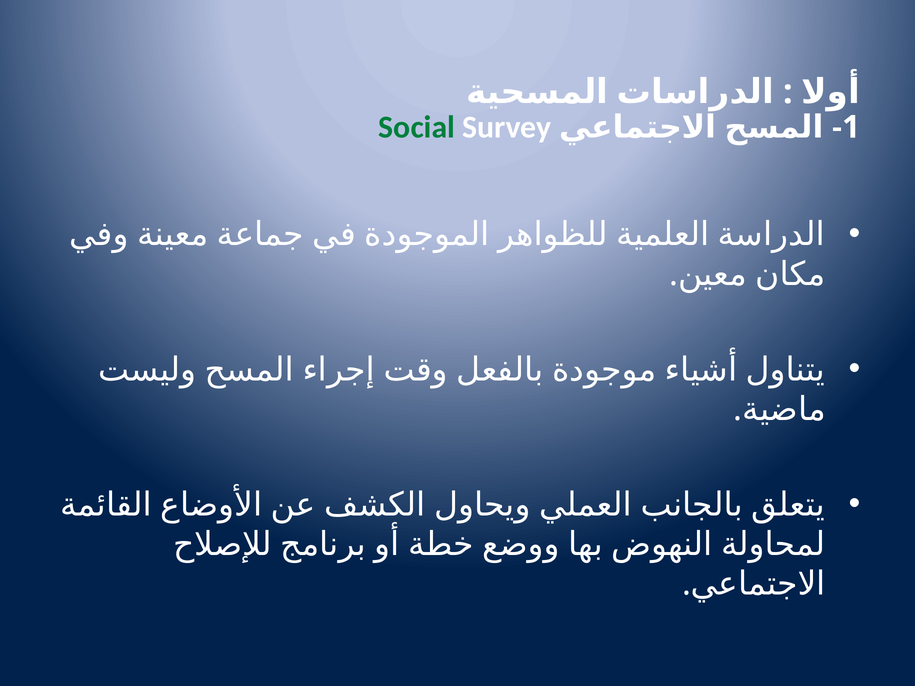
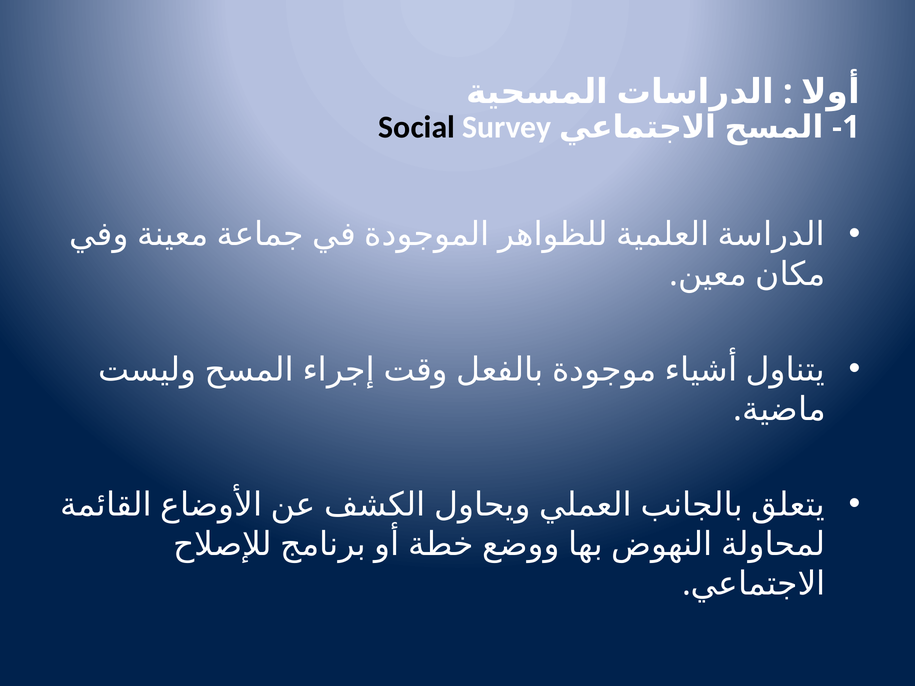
Social colour: green -> black (417, 127)
